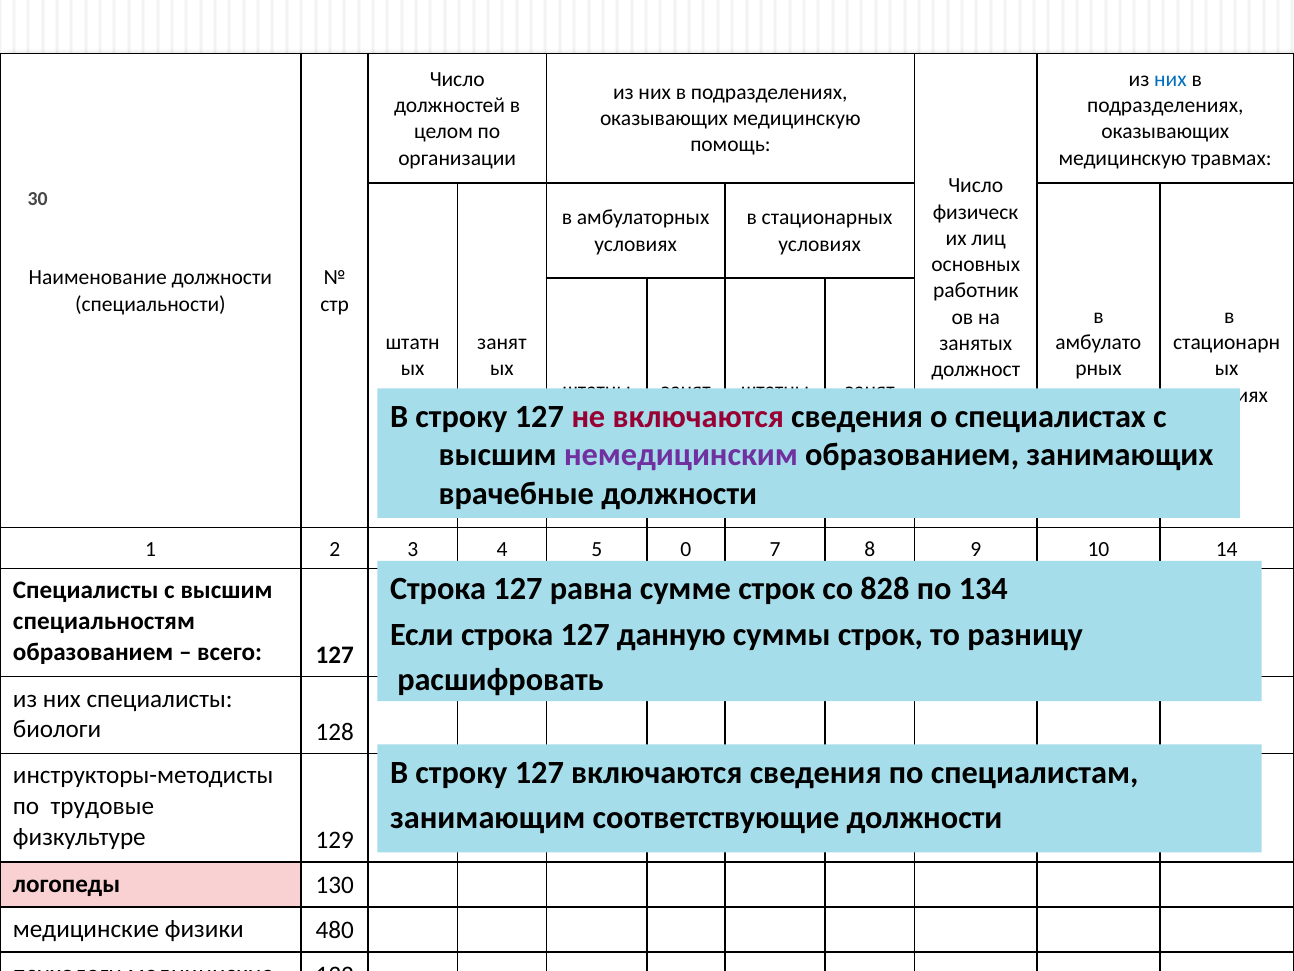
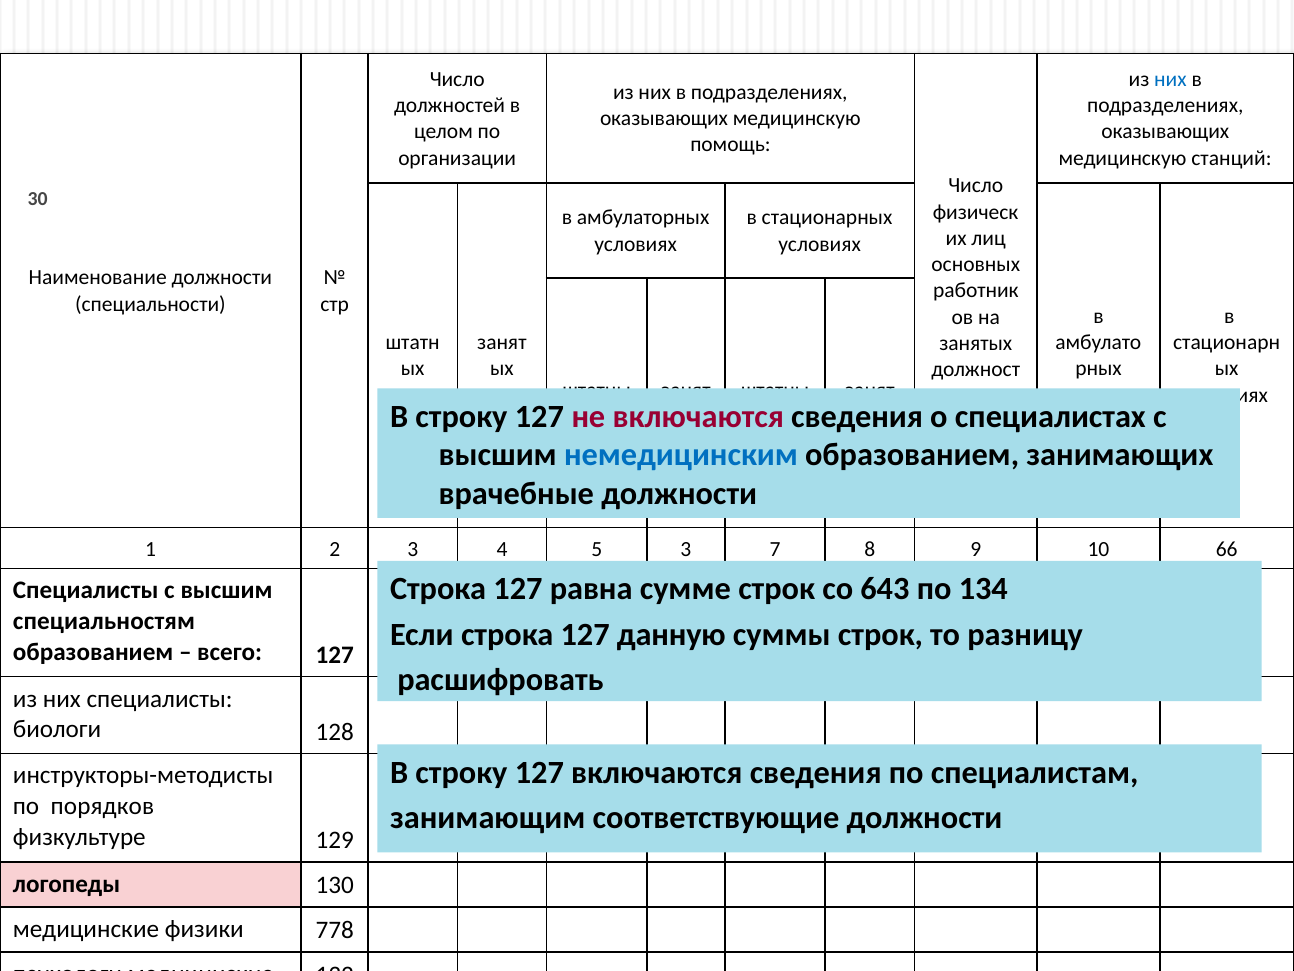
травмах: травмах -> станций (1231, 158)
немедицинским colour: purple -> blue (681, 455)
5 0: 0 -> 3 (686, 549)
14: 14 -> 66 (1227, 549)
828: 828 -> 643 (885, 589)
трудовые: трудовые -> порядков (102, 806)
480: 480 -> 778 (335, 930)
